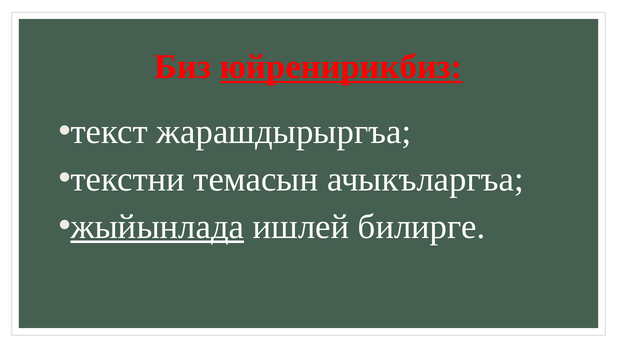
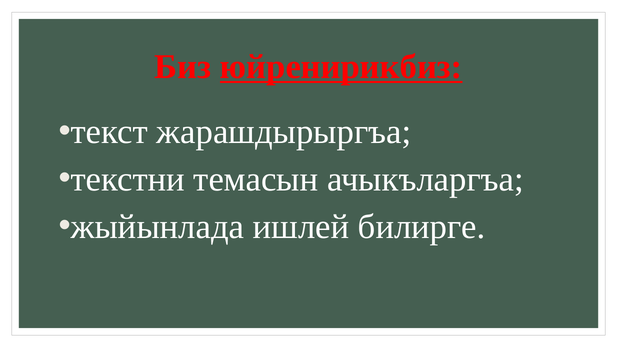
жыйынлада underline: present -> none (157, 227)
